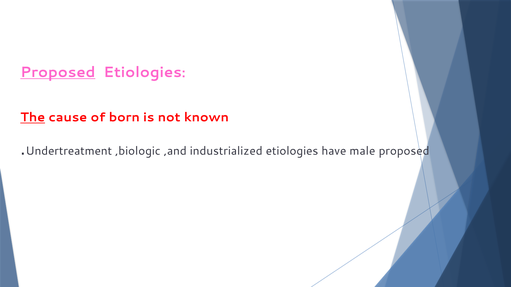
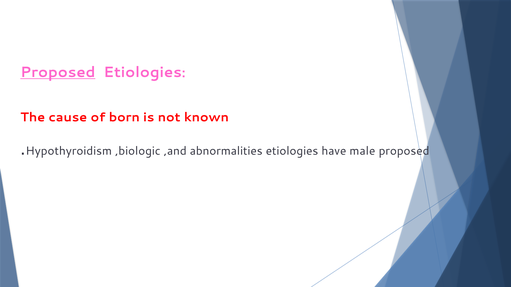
The underline: present -> none (33, 118)
Undertreatment: Undertreatment -> Hypothyroidism (69, 151)
industrialized: industrialized -> abnormalities (226, 151)
